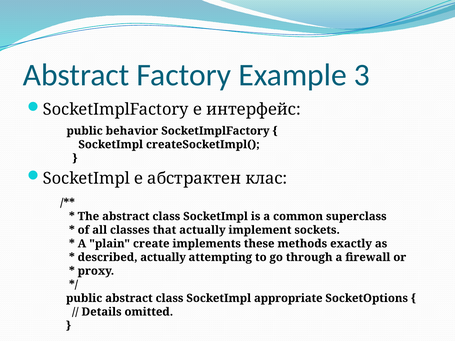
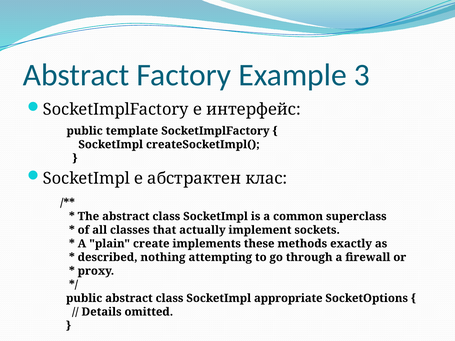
behavior: behavior -> template (132, 131)
described actually: actually -> nothing (163, 257)
